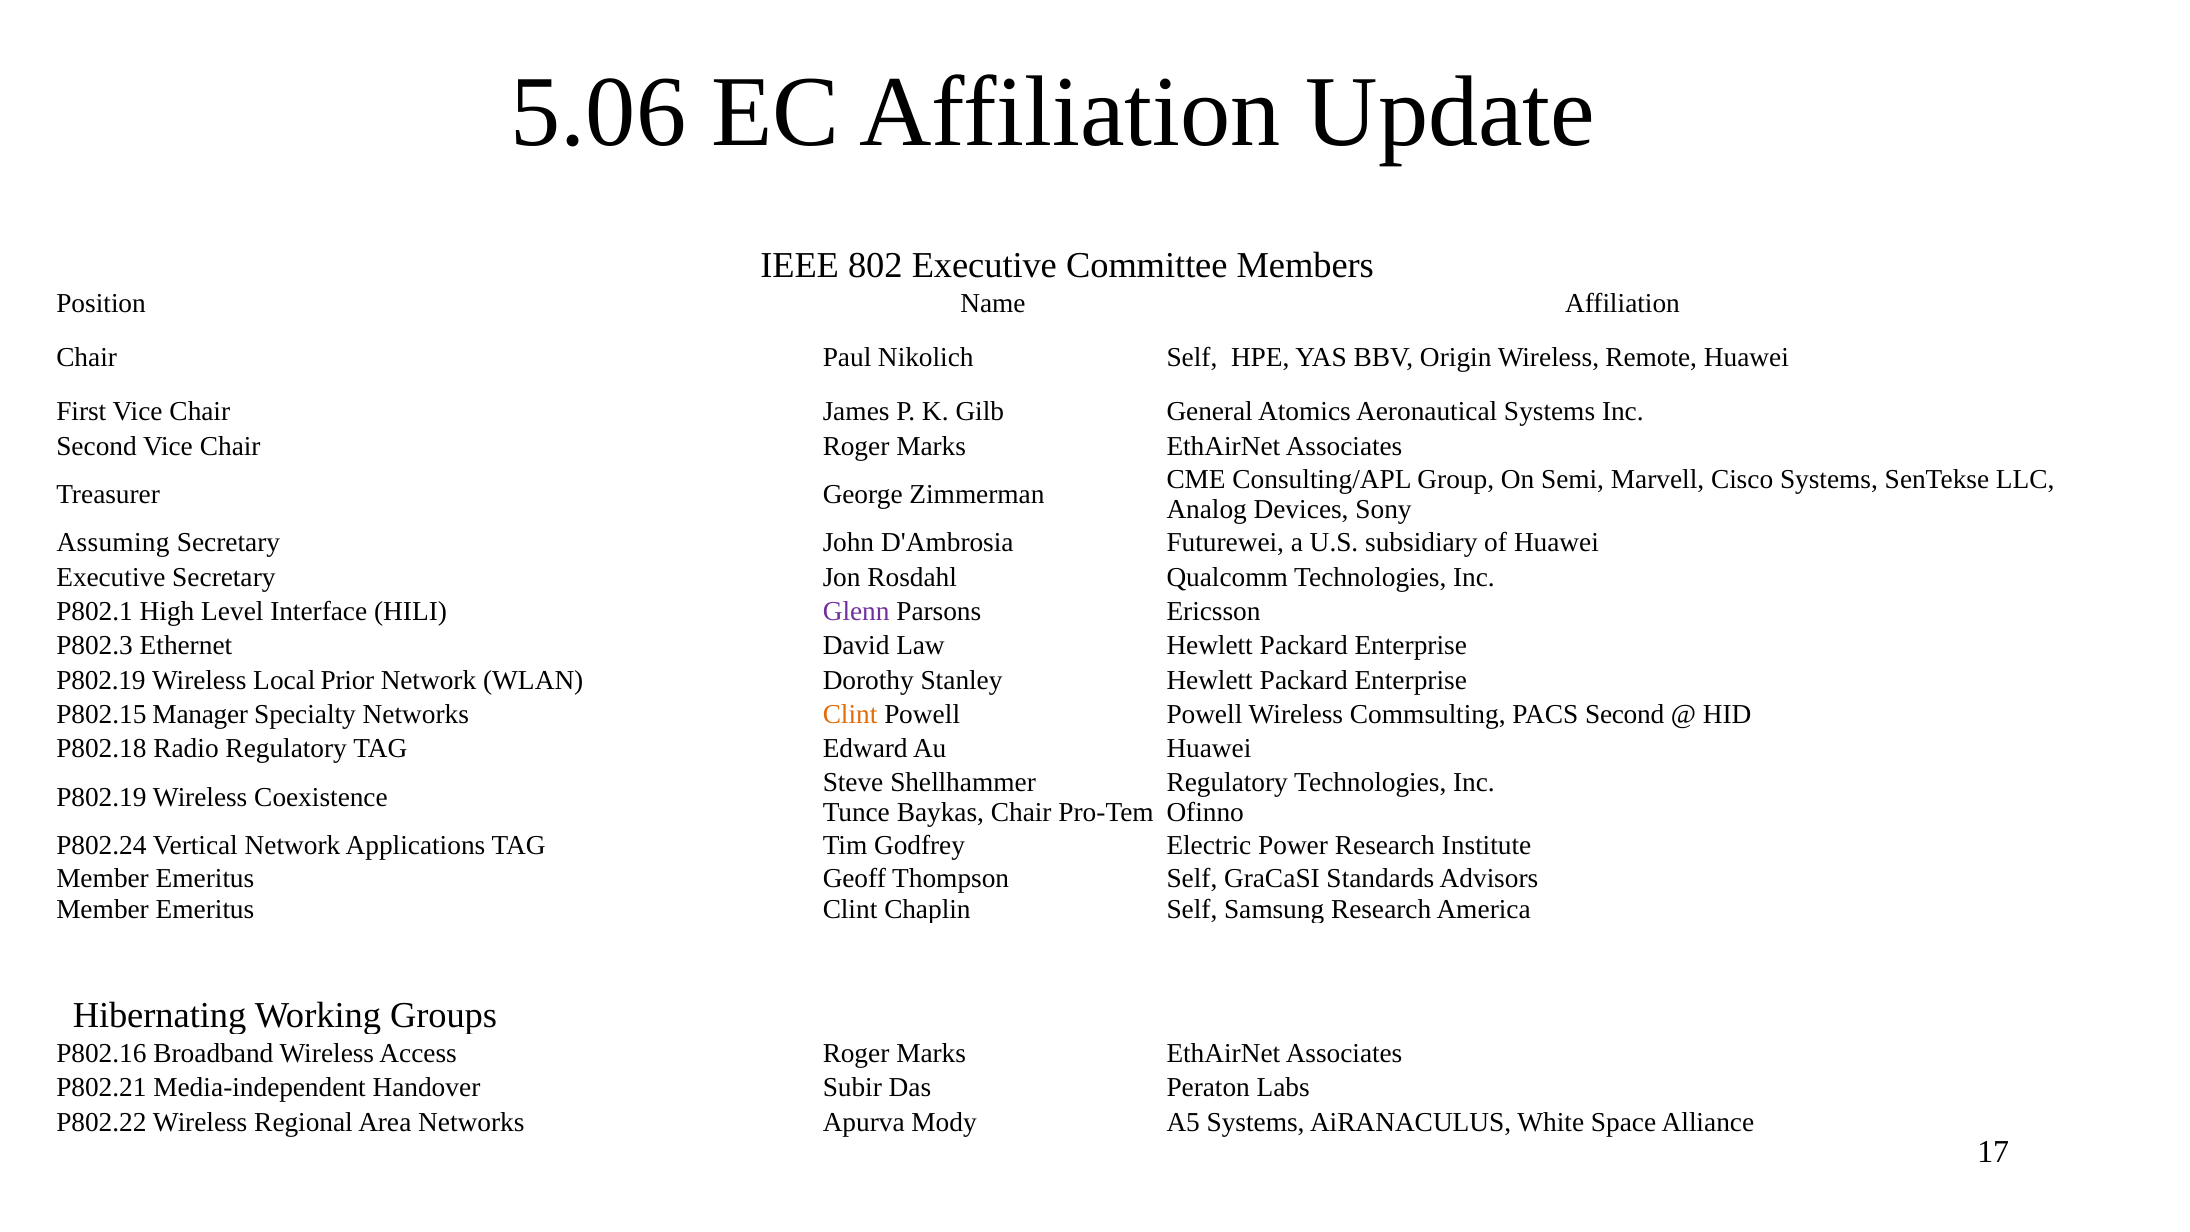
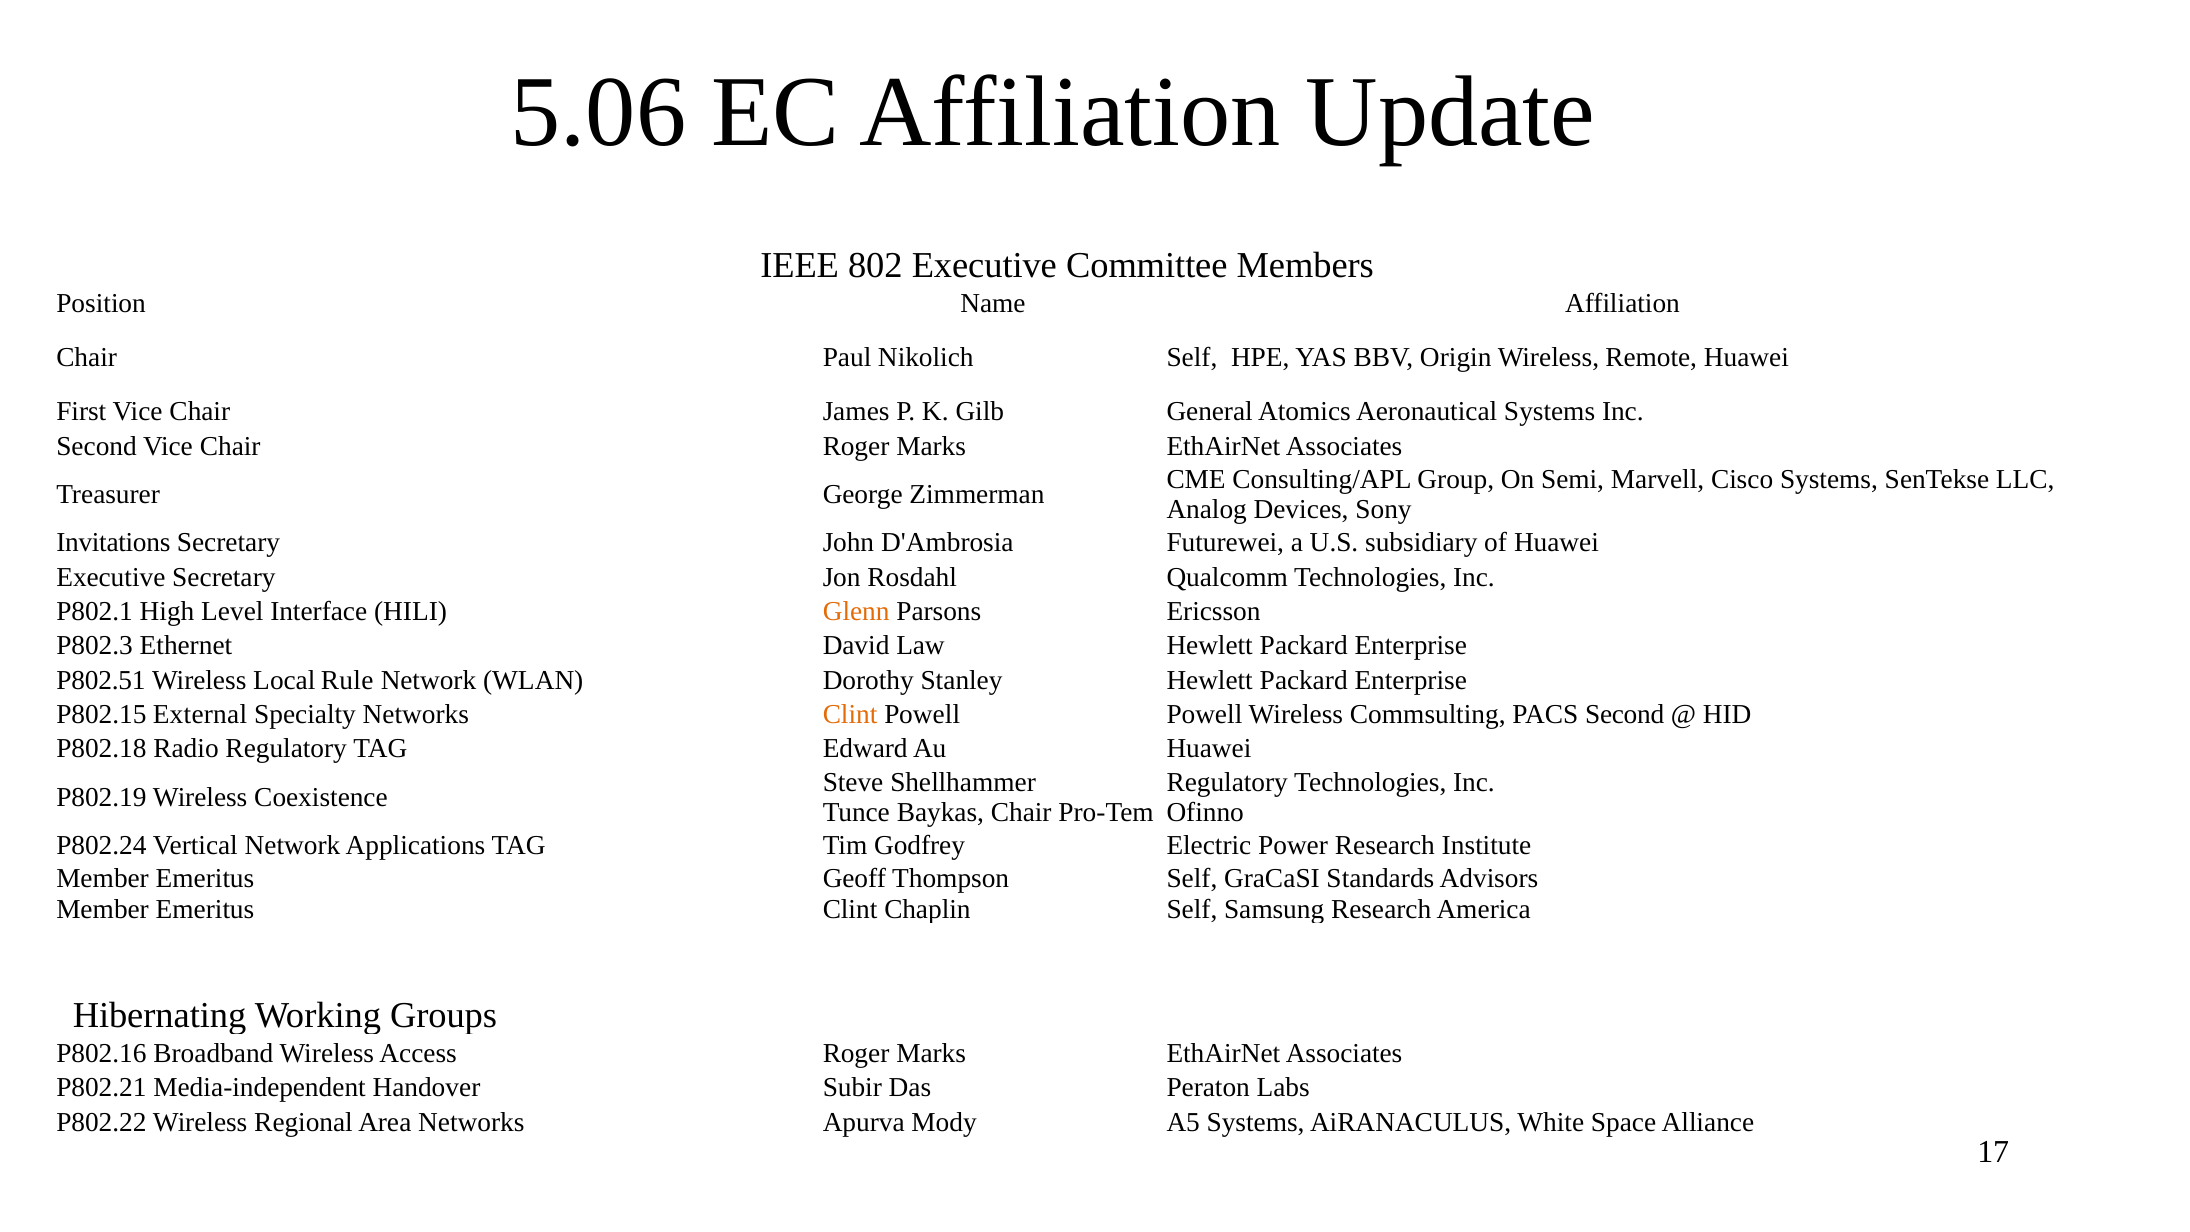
Assuming: Assuming -> Invitations (113, 543)
Glenn colour: purple -> orange (856, 611)
P802.19: P802.19 -> P802.51 (101, 680)
Prior: Prior -> Rule (347, 680)
Manager: Manager -> External (200, 715)
